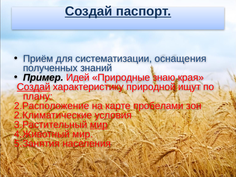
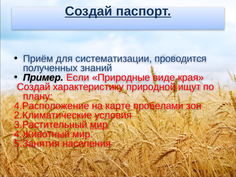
оснащения: оснащения -> проводится (181, 59)
Идей: Идей -> Если (78, 77)
знаю: знаю -> виде (164, 77)
Создай underline: present -> none (34, 87)
2.Расположение: 2.Расположение -> 4.Расположение (52, 106)
